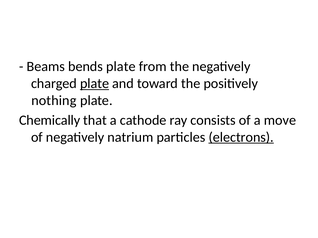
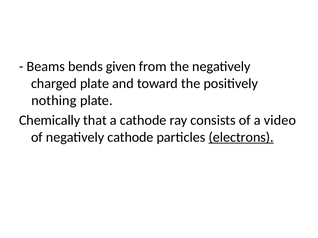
bends plate: plate -> given (121, 67)
plate underline: present -> none (95, 84)
move: move -> video (280, 120)
negatively natrium: natrium -> cathode (130, 137)
